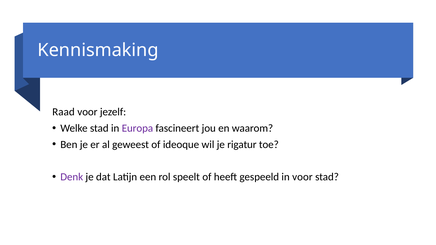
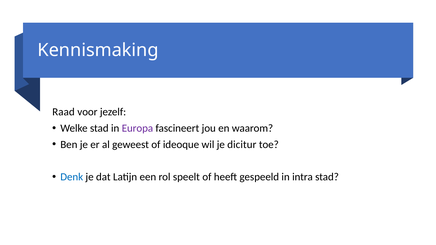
rigatur: rigatur -> dicitur (242, 145)
Denk colour: purple -> blue (72, 177)
in voor: voor -> intra (302, 177)
